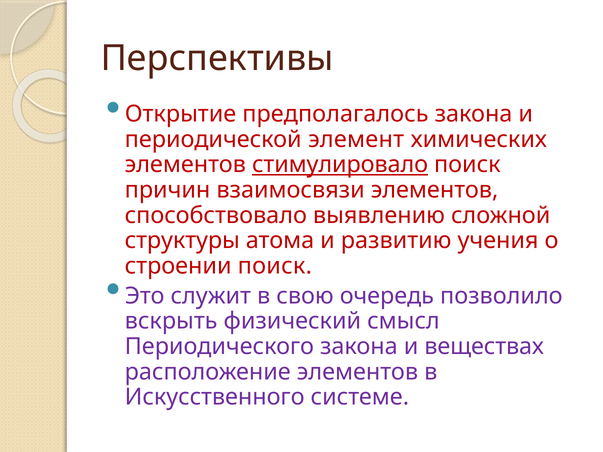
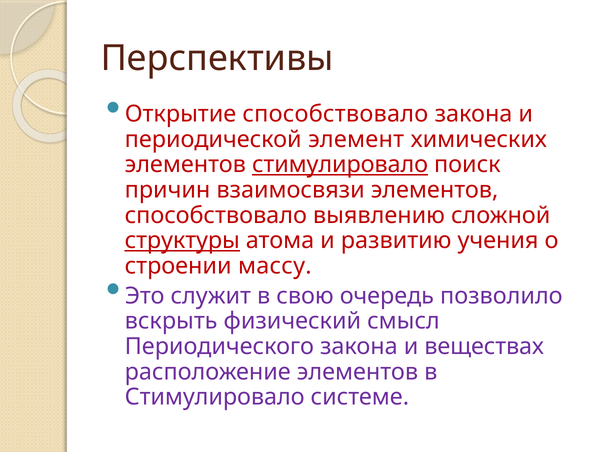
Открытие предполагалось: предполагалось -> способствовало (335, 114)
структуры underline: none -> present (182, 241)
строении поиск: поиск -> массу (275, 266)
Искусственного: Искусственного -> Стимулировало (215, 397)
